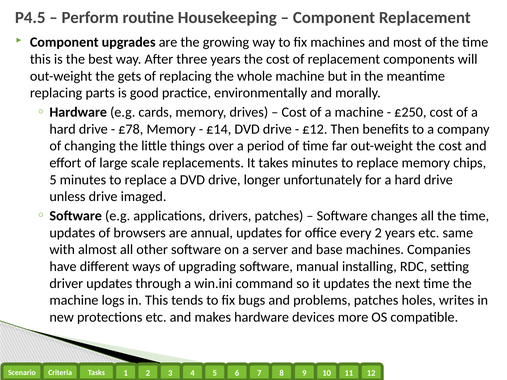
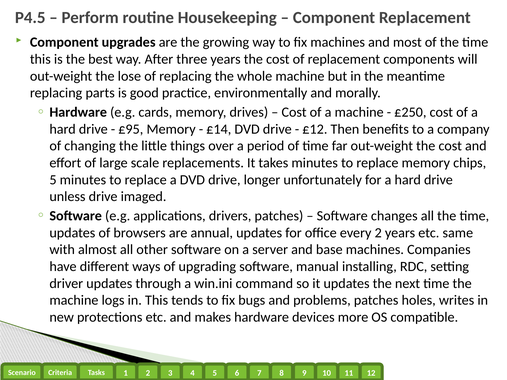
gets: gets -> lose (129, 76)
£78: £78 -> £95 (131, 129)
